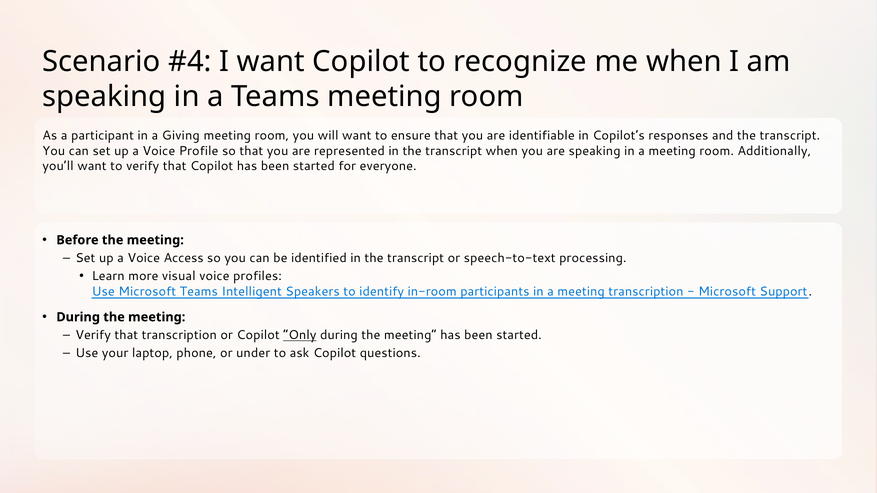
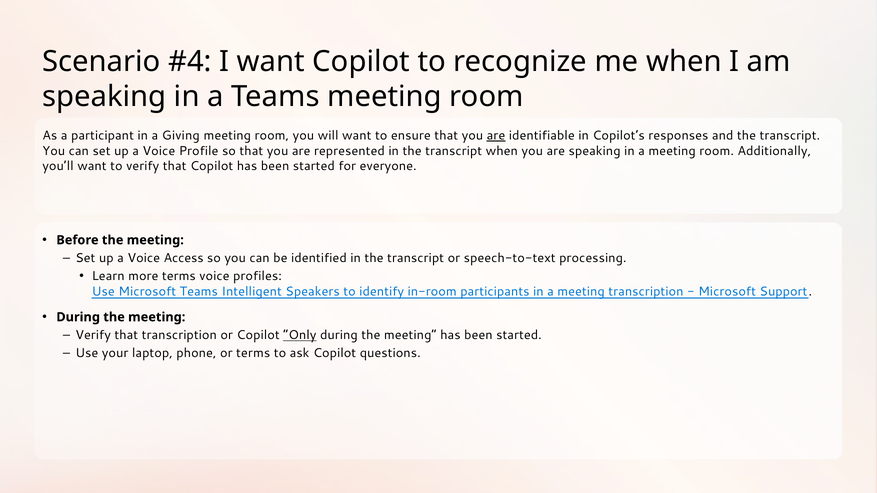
are underline: none -> present (496, 136)
more visual: visual -> terms (179, 276)
or under: under -> terms (253, 353)
